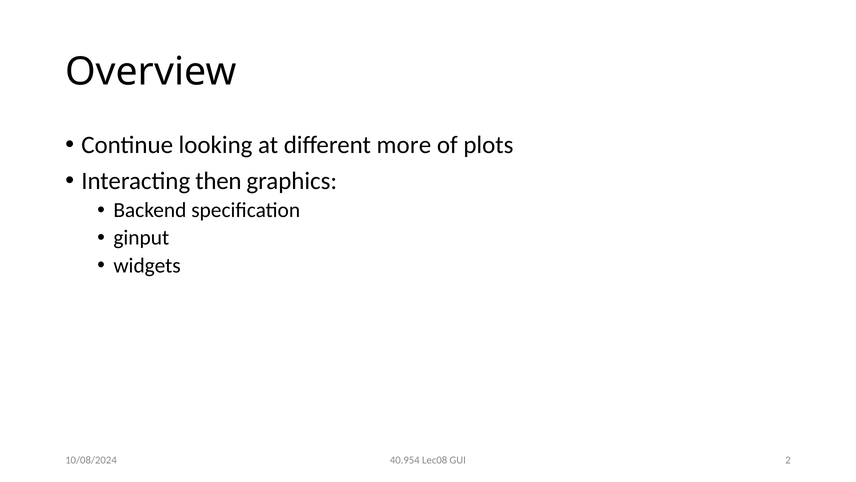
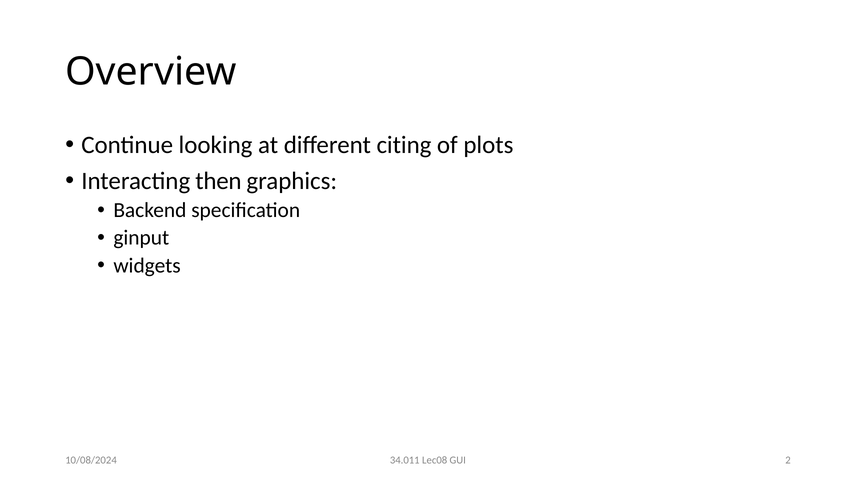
more: more -> citing (404, 145)
40.954: 40.954 -> 34.011 (405, 460)
